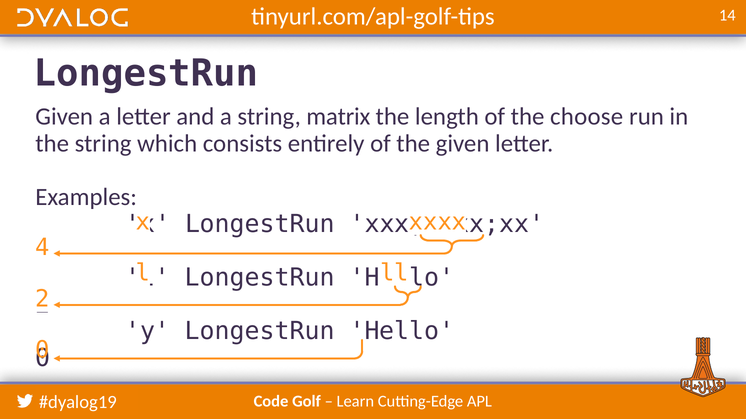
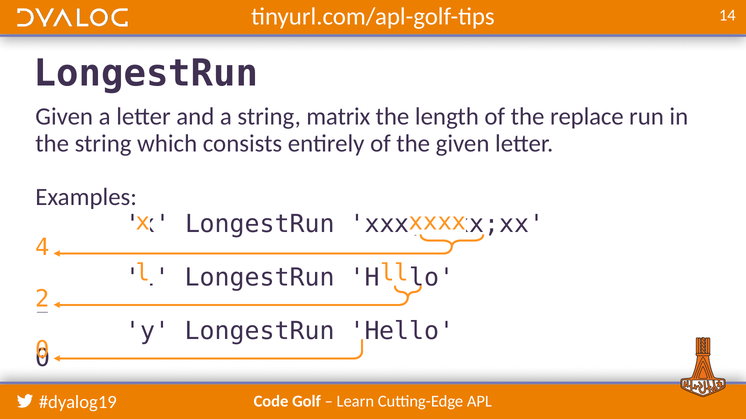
choose: choose -> replace (587, 117)
